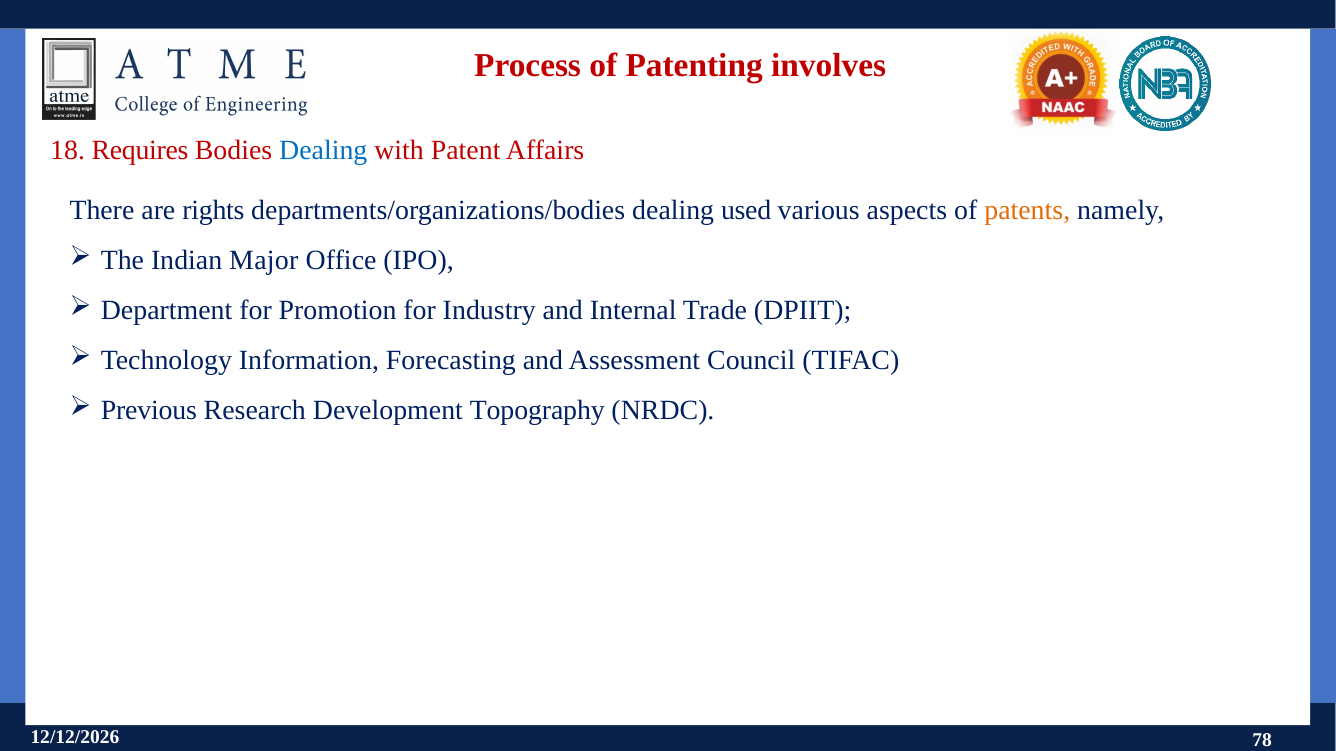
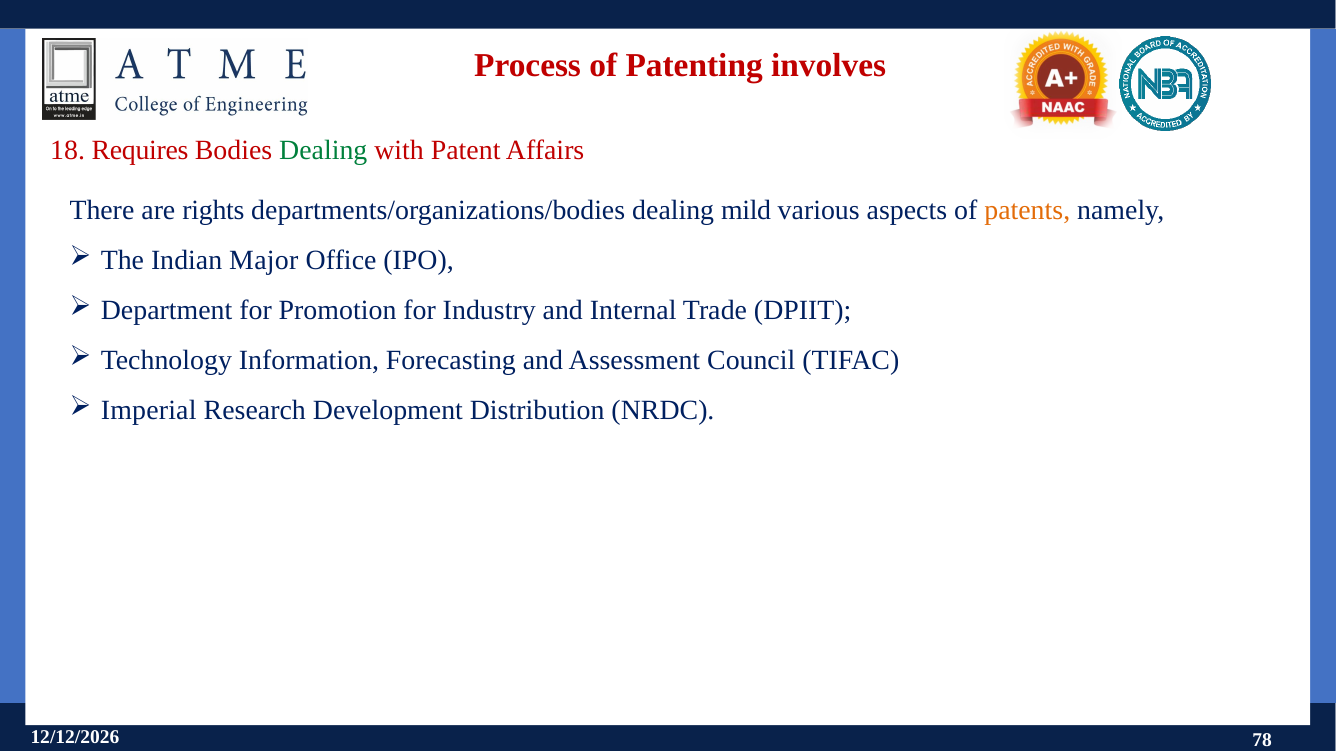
Dealing colour: blue -> green (323, 150)
used: used -> mild (746, 210)
Previous: Previous -> Imperial (149, 411)
Topography: Topography -> Distribution (537, 411)
